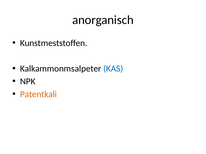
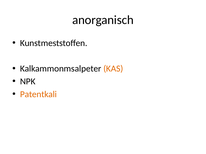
KAS colour: blue -> orange (113, 69)
